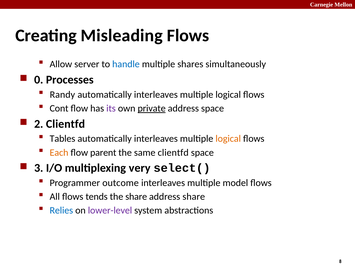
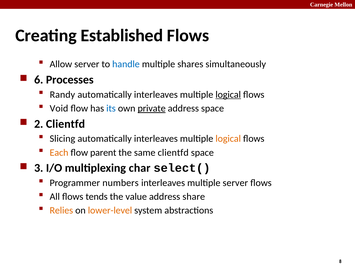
Misleading: Misleading -> Established (122, 35)
0: 0 -> 6 (39, 80)
logical underline: none -> present (228, 95)
Cont: Cont -> Void (59, 108)
its colour: purple -> blue (111, 108)
Tables: Tables -> Slicing (62, 139)
very: very -> char (140, 168)
outcome: outcome -> numbers (121, 183)
multiple model: model -> server (235, 183)
the share: share -> value (136, 197)
Relies colour: blue -> orange (61, 211)
lower-level colour: purple -> orange (110, 211)
